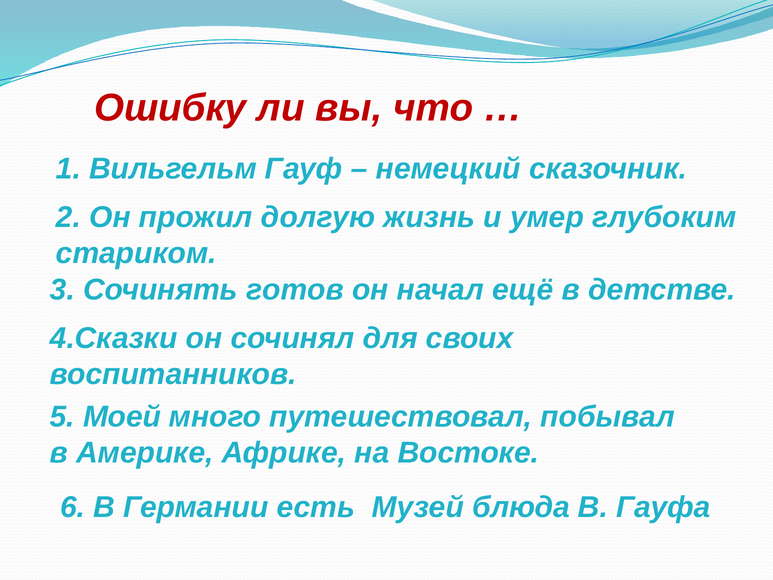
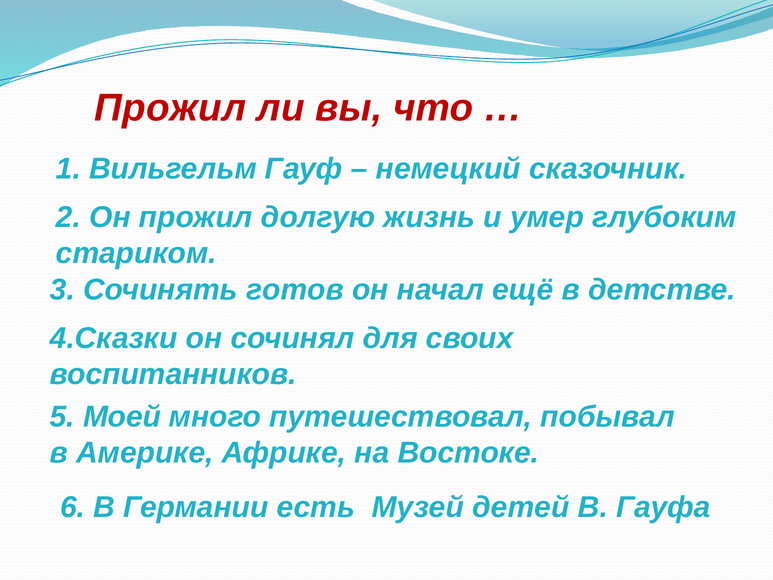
Ошибку: Ошибку -> Прожил (170, 108)
блюда: блюда -> детей (521, 507)
